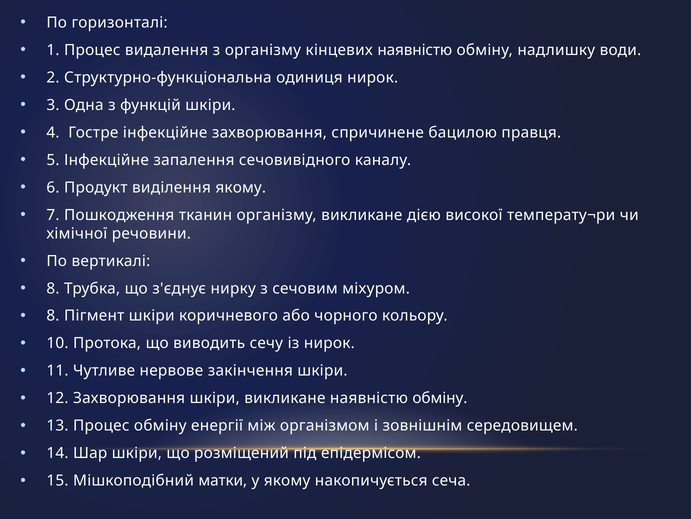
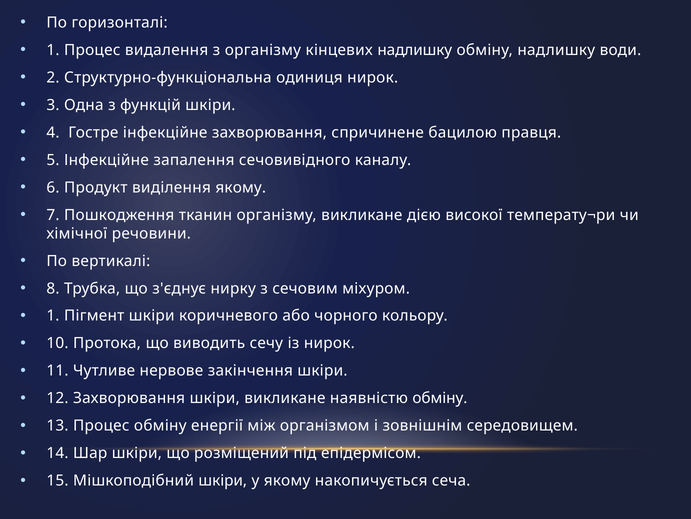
кінцевих наявністю: наявністю -> надлишку (415, 50)
8: 8 -> 1 (53, 315)
Мішкоподібний матки: матки -> шкіри (223, 480)
